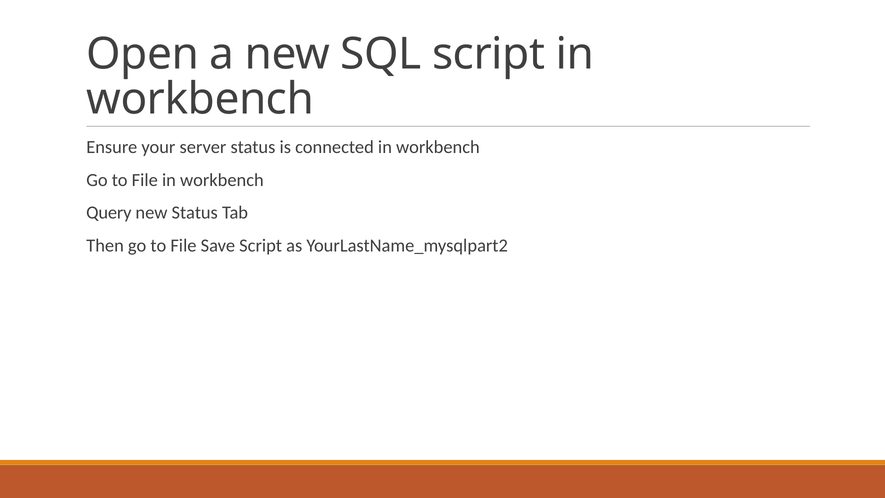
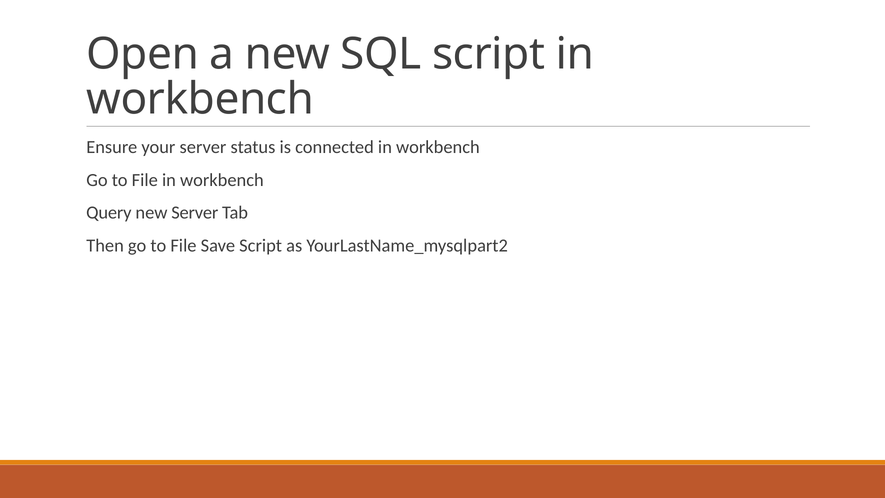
new Status: Status -> Server (195, 213)
